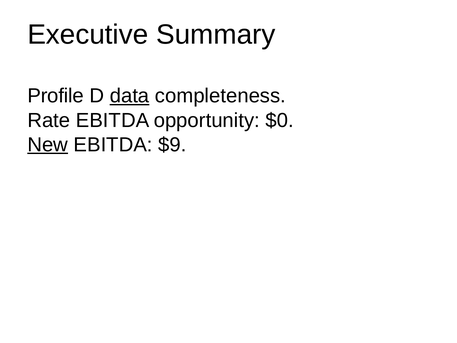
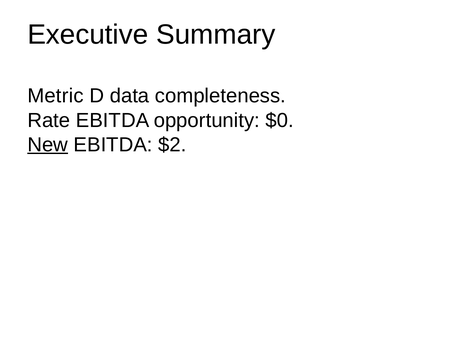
Profile: Profile -> Metric (55, 96)
data underline: present -> none (130, 96)
$9: $9 -> $2 (172, 145)
